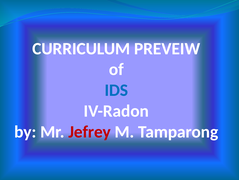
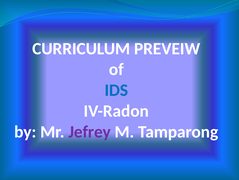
Jefrey colour: red -> purple (90, 131)
